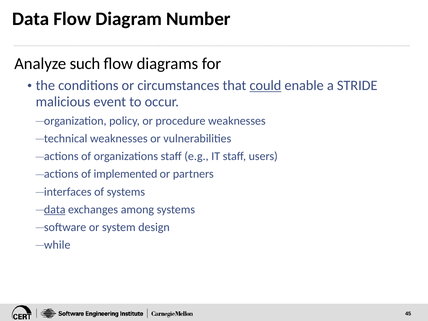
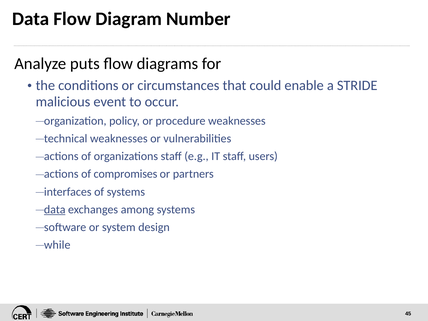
such: such -> puts (85, 64)
could underline: present -> none (265, 86)
implemented: implemented -> compromises (125, 174)
